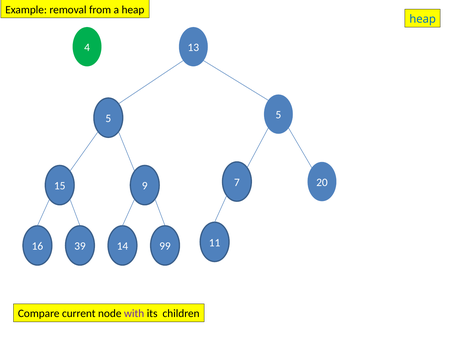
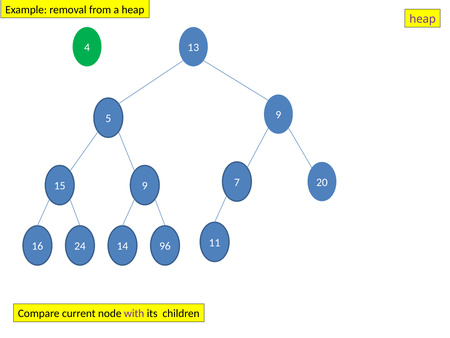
heap colour: blue -> purple (423, 19)
5 5: 5 -> 9 (278, 115)
39: 39 -> 24 (80, 246)
99: 99 -> 96 (165, 246)
